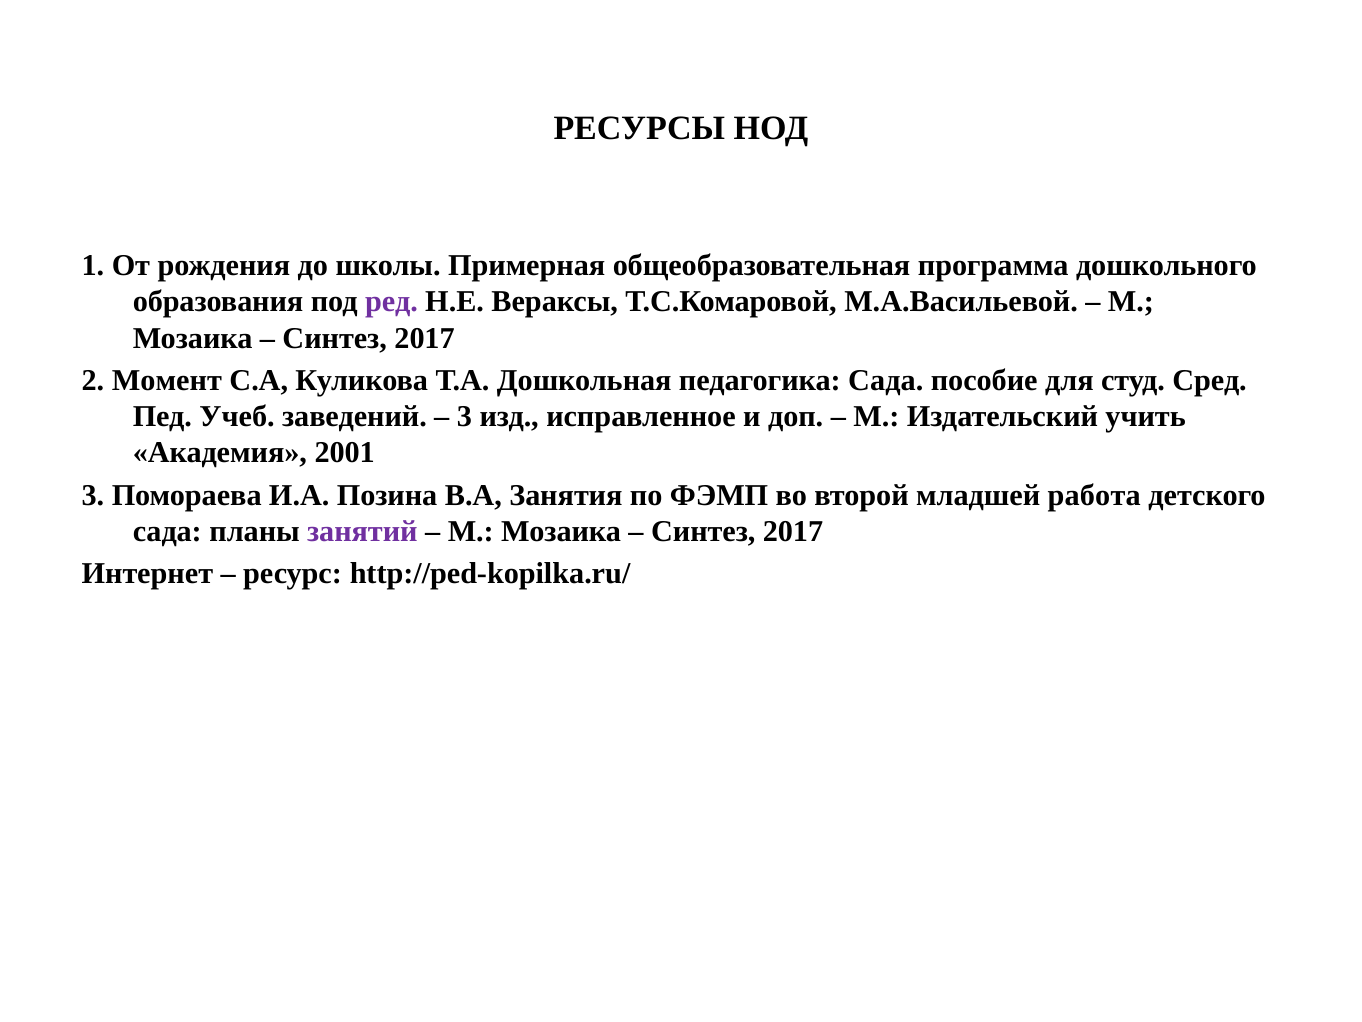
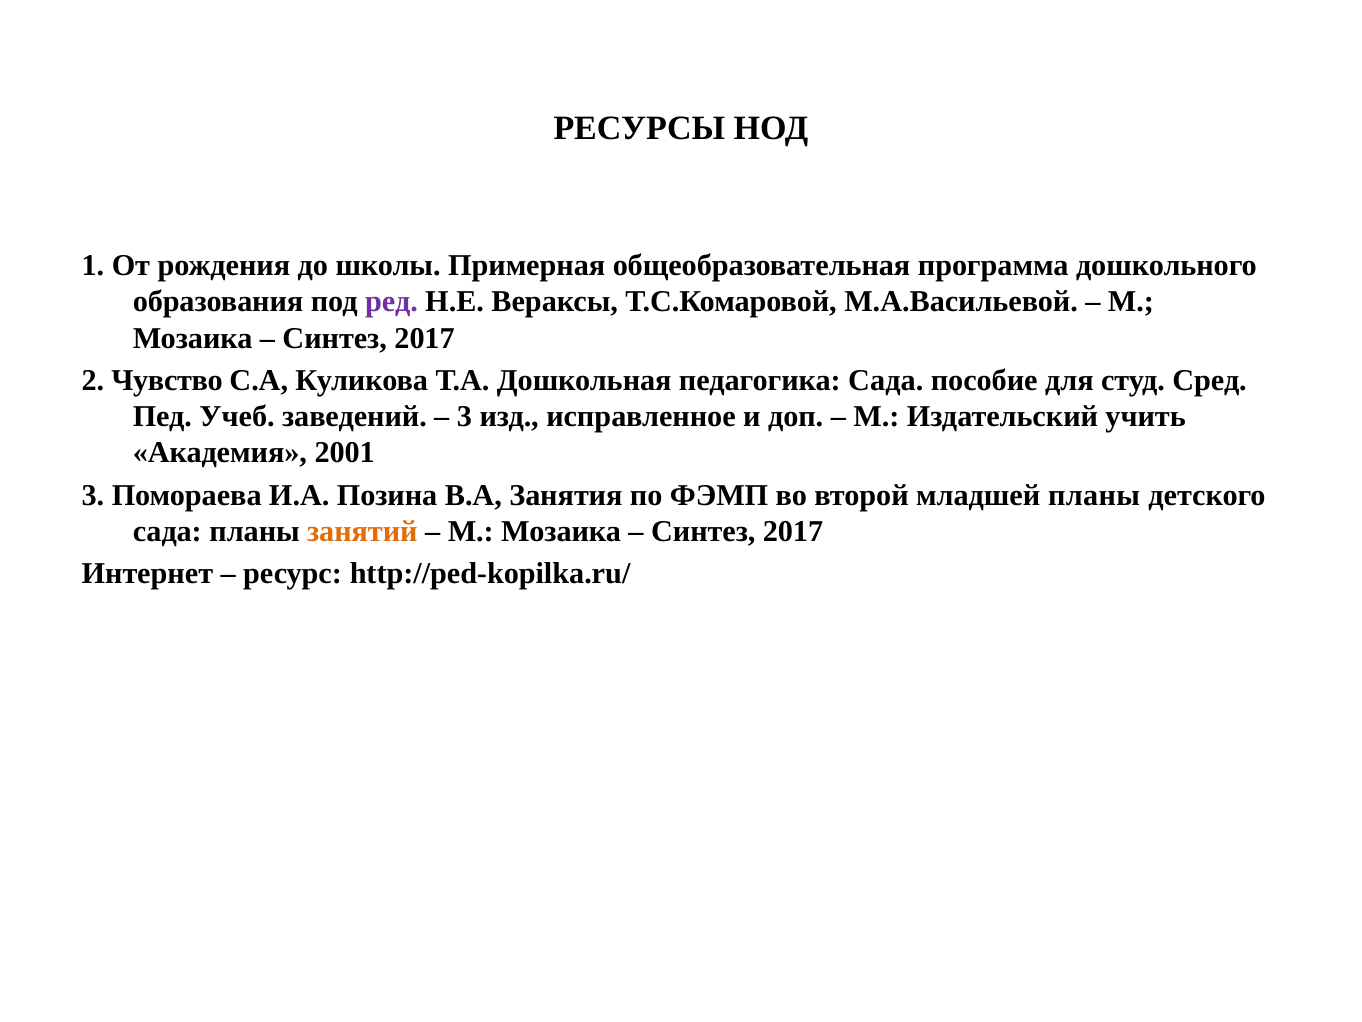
Момент: Момент -> Чувство (167, 380)
младшей работа: работа -> планы (1094, 495)
занятий colour: purple -> orange (362, 531)
